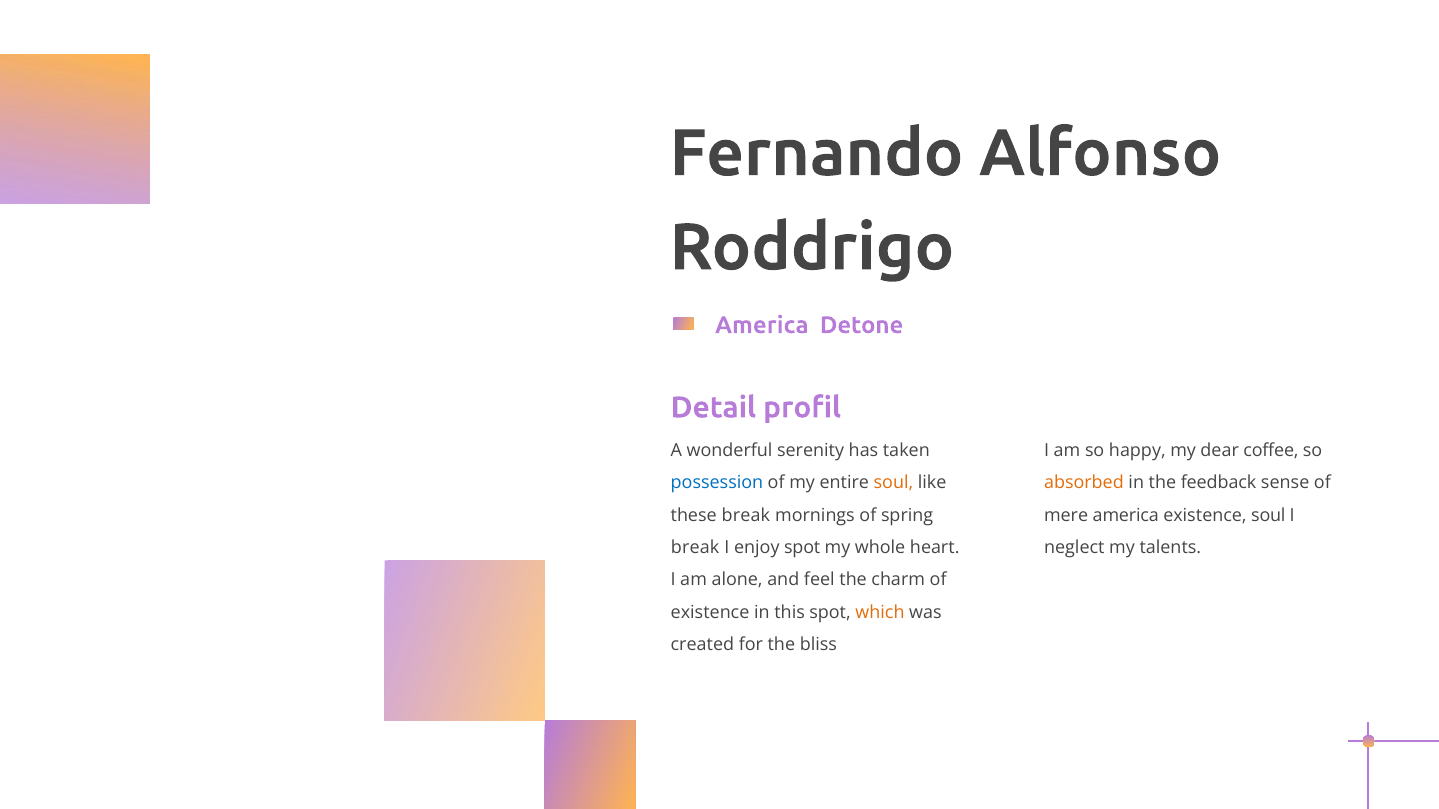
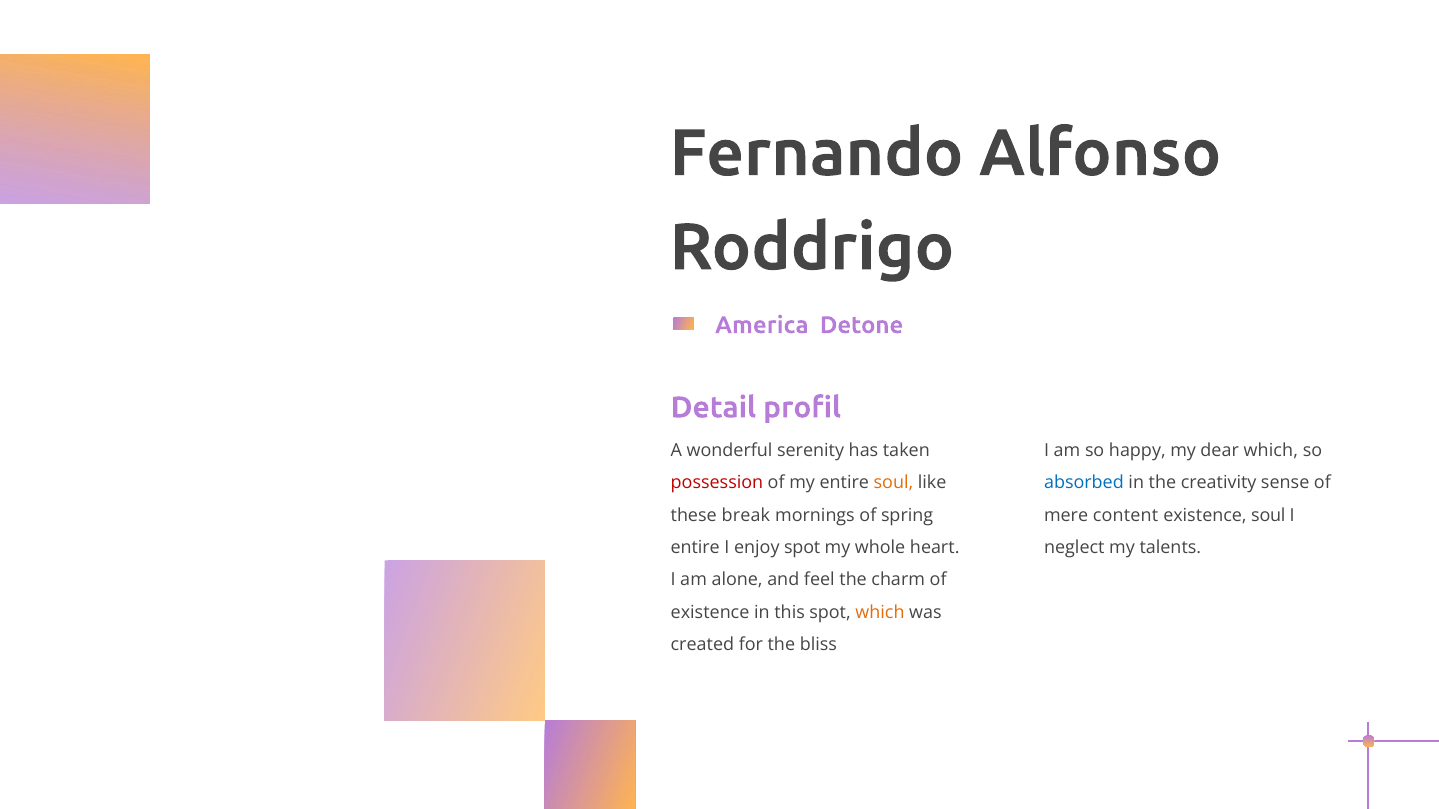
dear coffee: coffee -> which (1271, 451)
possession colour: blue -> red (717, 483)
absorbed colour: orange -> blue (1084, 483)
feedback: feedback -> creativity (1219, 483)
mere america: america -> content (1126, 515)
break: break -> entire (695, 548)
